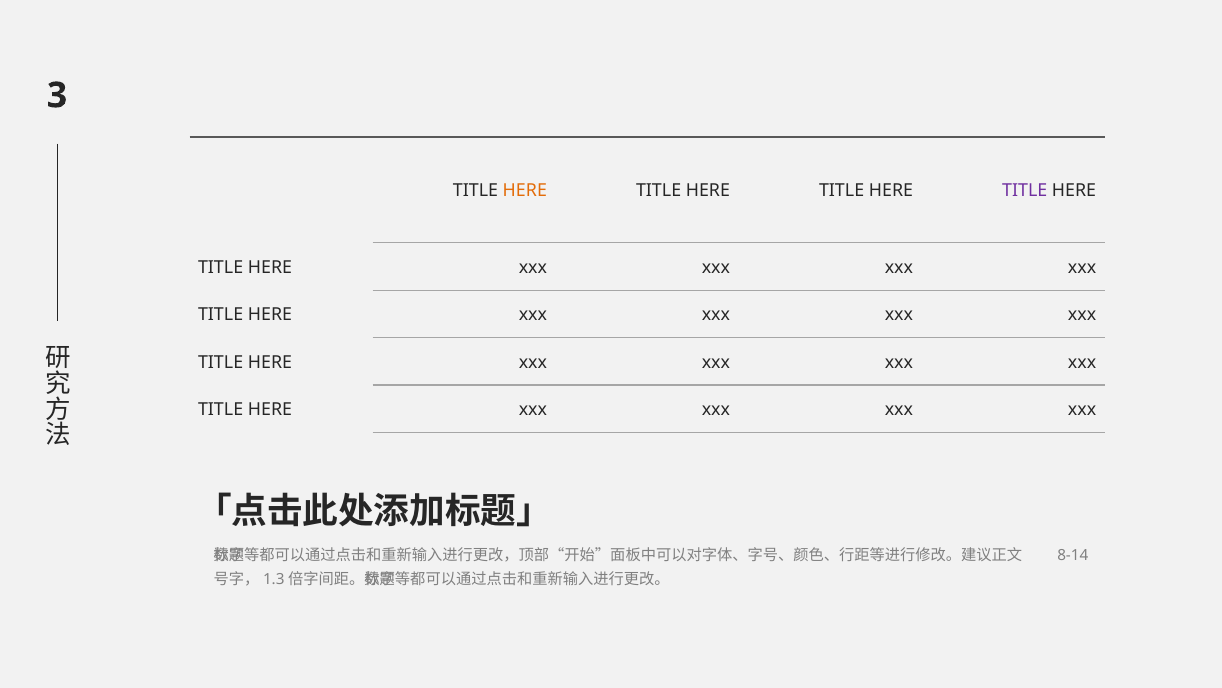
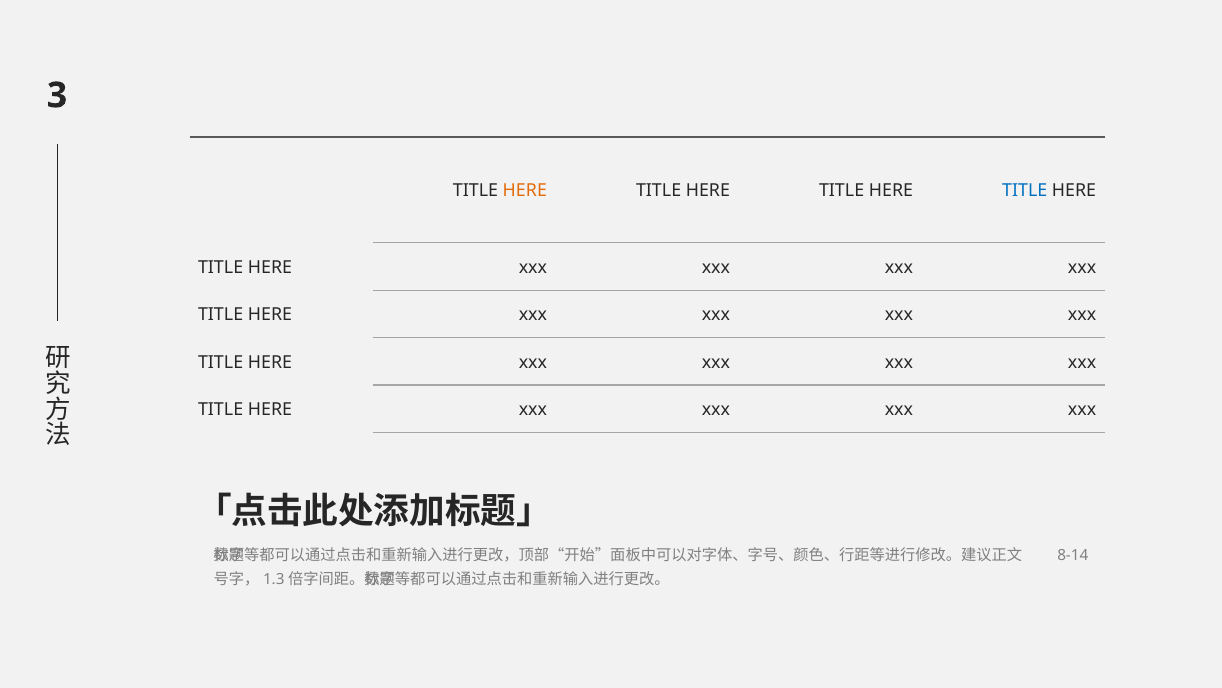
TITLE colour: purple -> blue (1025, 191)
